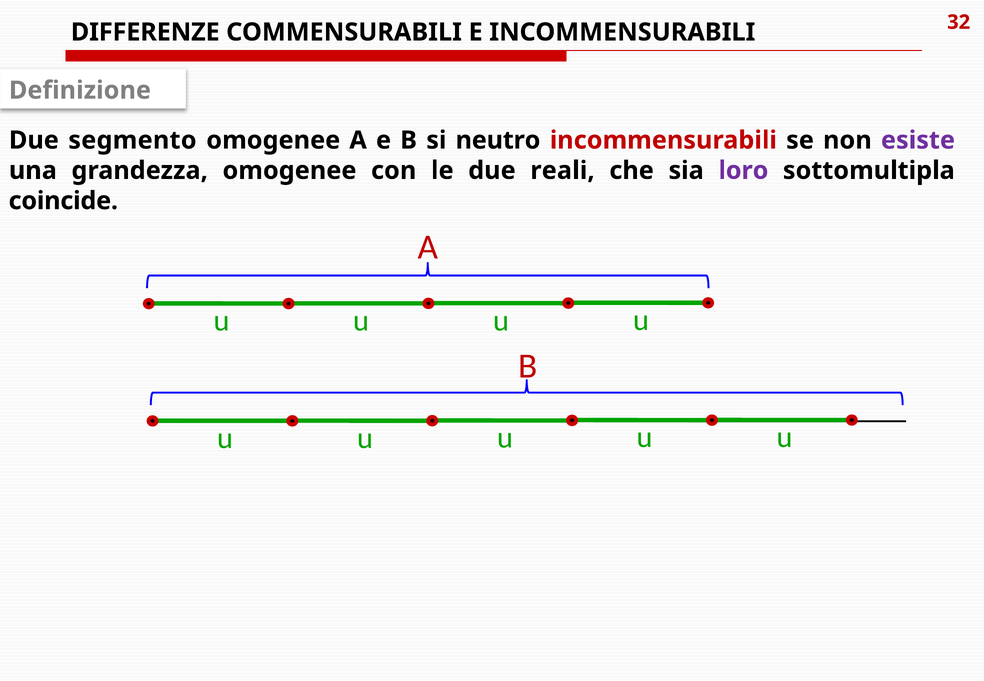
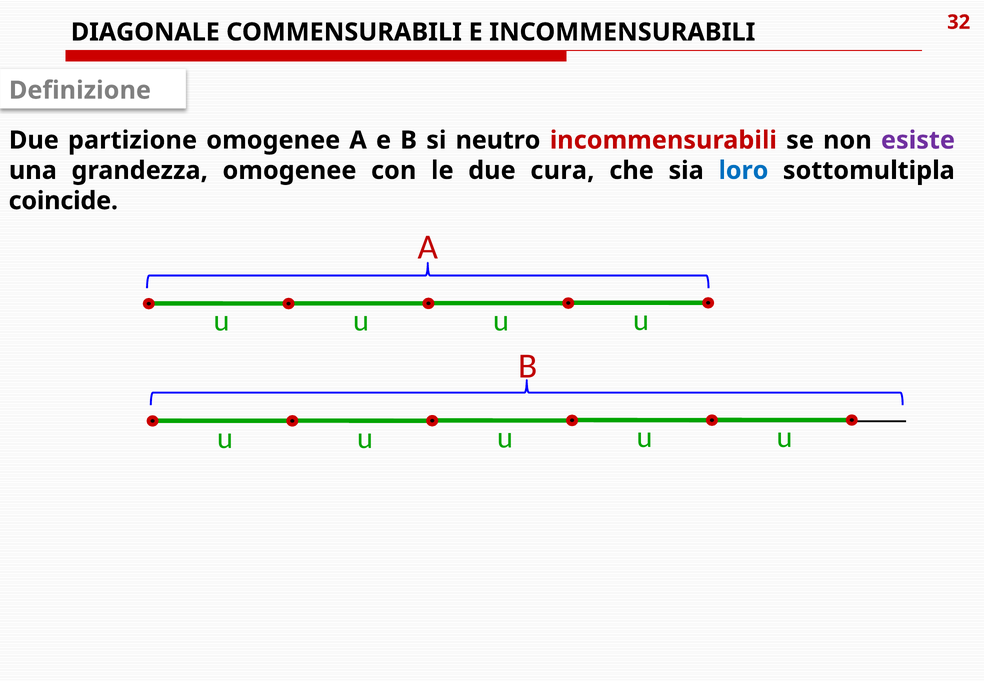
DIFFERENZE: DIFFERENZE -> DIAGONALE (145, 32)
segmento: segmento -> partizione (132, 140)
reali: reali -> cura (562, 171)
loro colour: purple -> blue (743, 171)
